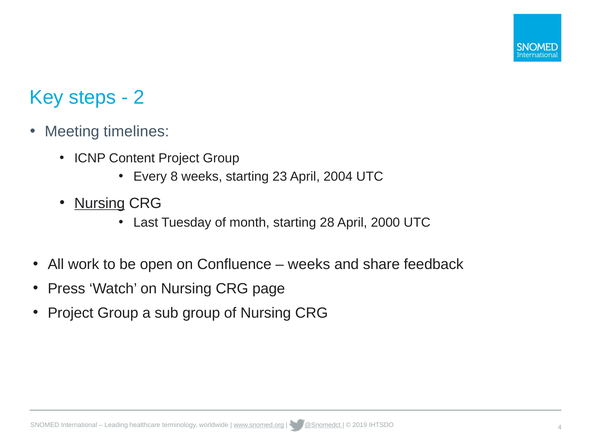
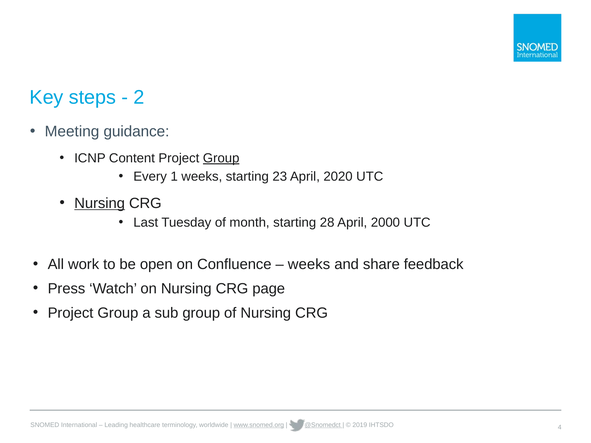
timelines: timelines -> guidance (136, 132)
Group underline: none -> present (221, 158)
8: 8 -> 1 (174, 177)
2004: 2004 -> 2020 (338, 177)
